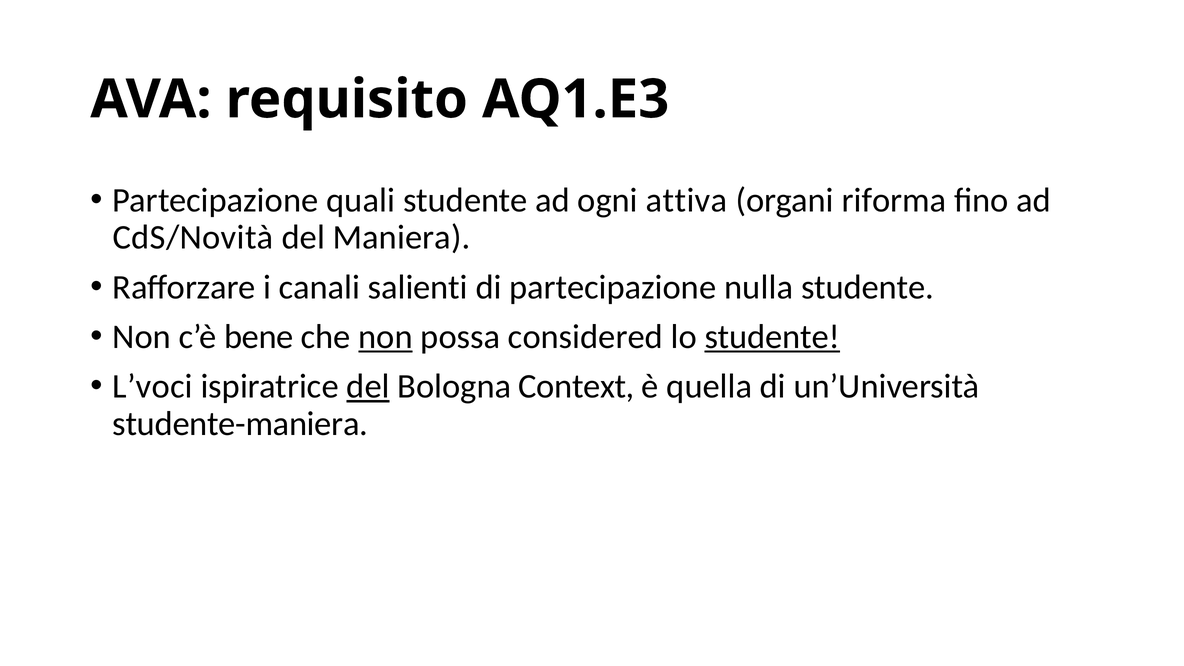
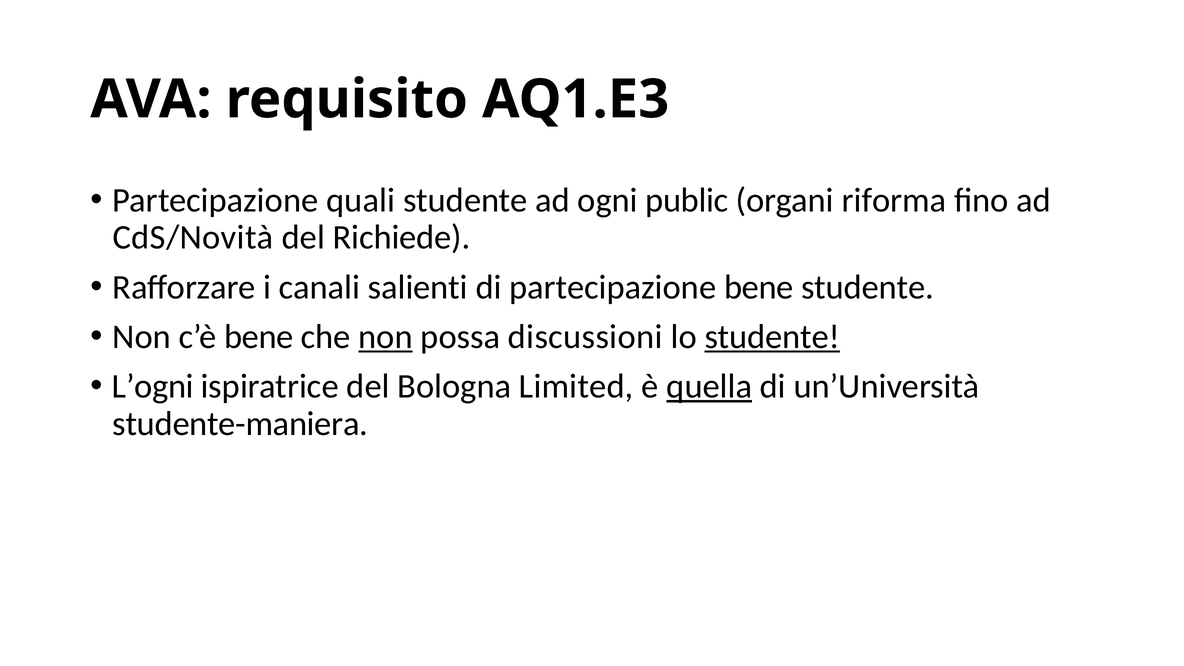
attiva: attiva -> public (687, 200)
Maniera: Maniera -> Richiede (402, 237)
partecipazione nulla: nulla -> bene (759, 287)
considered: considered -> discussioni (585, 337)
L’voci: L’voci -> L’ogni (153, 386)
del underline: present -> none (368, 386)
Context: Context -> Limited (576, 386)
quella underline: none -> present (709, 386)
